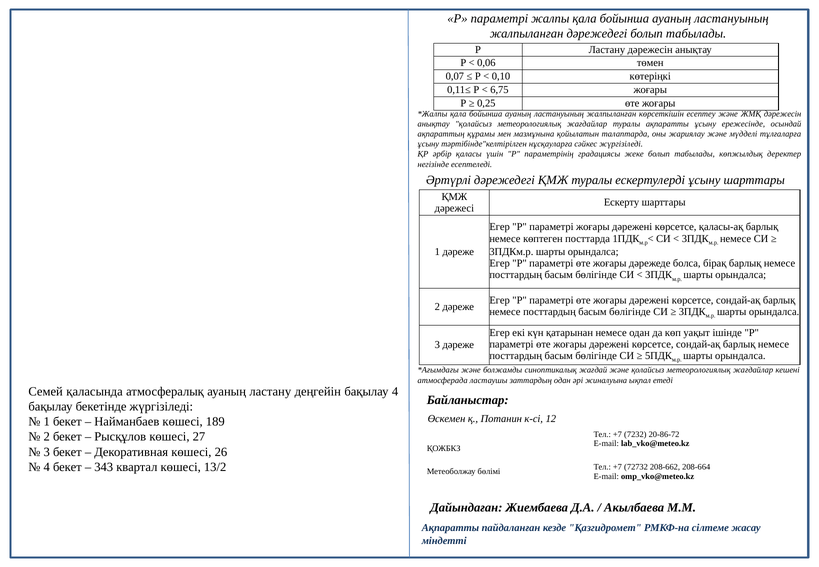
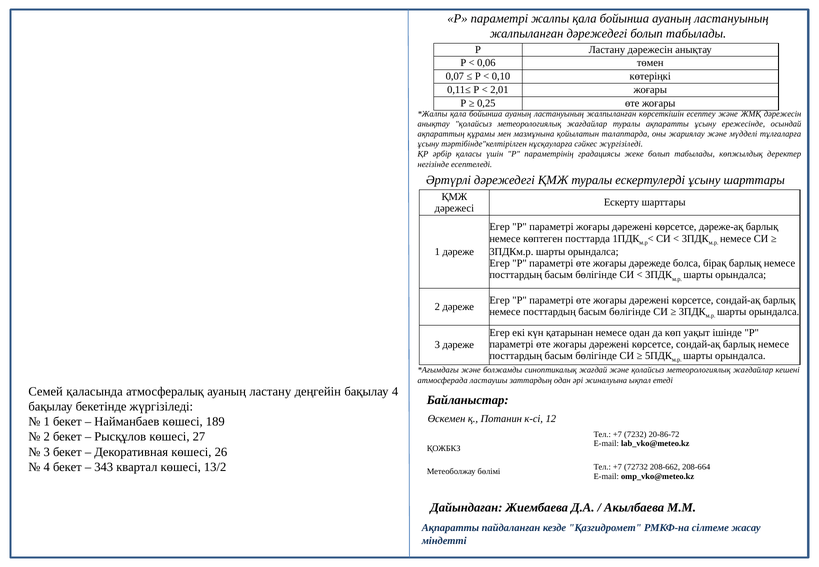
6,75: 6,75 -> 2,01 (499, 90)
қаласы-ақ: қаласы-ақ -> дәреже-ақ (721, 227)
